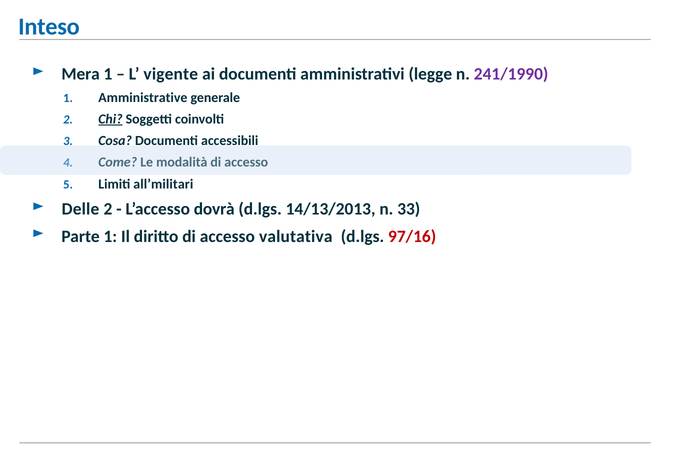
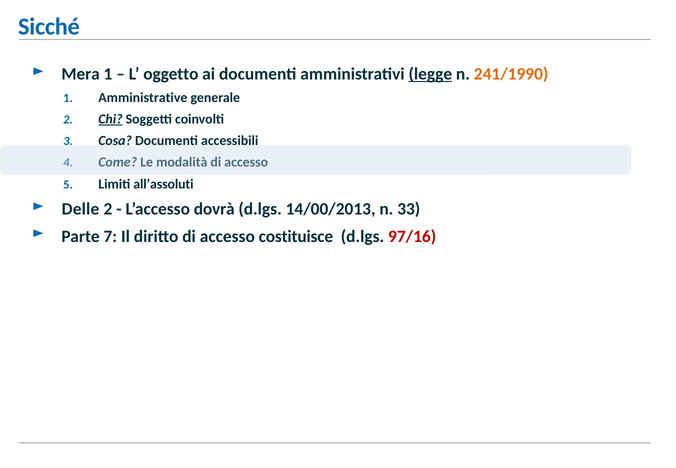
Inteso: Inteso -> Sicché (49, 27)
vigente: vigente -> oggetto (171, 74)
legge underline: none -> present (430, 74)
241/1990 colour: purple -> orange (511, 74)
all’militari: all’militari -> all’assoluti (163, 184)
14/13/2013: 14/13/2013 -> 14/00/2013 (331, 209)
Parte 1: 1 -> 7 (110, 236)
valutativa: valutativa -> costituisce (296, 236)
